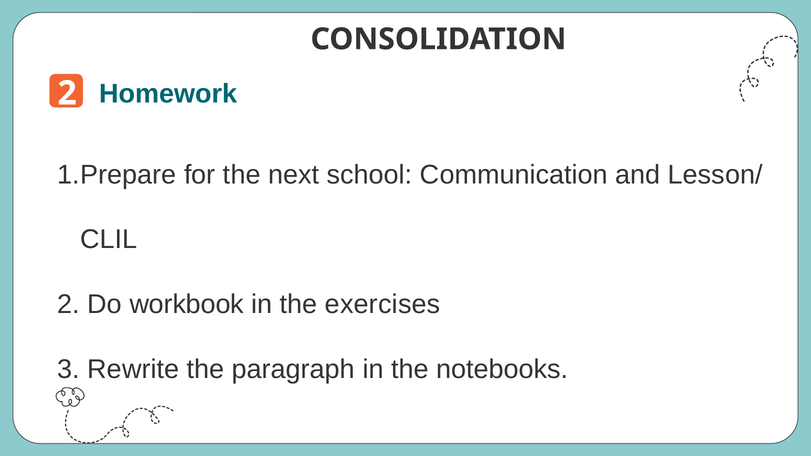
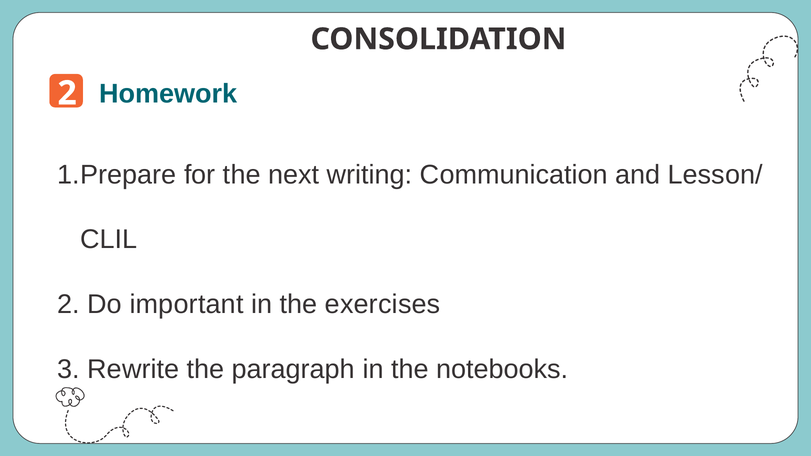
school: school -> writing (370, 175)
workbook: workbook -> important (187, 304)
